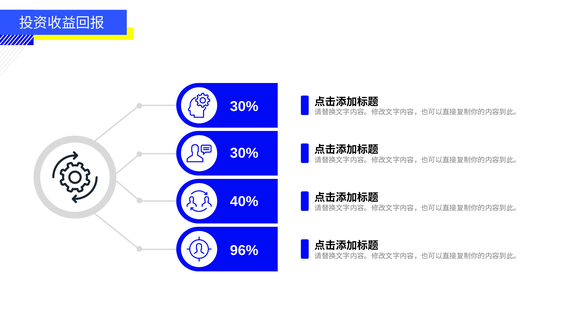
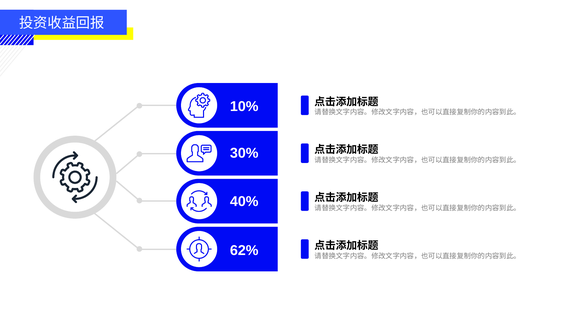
30%: 30% -> 10% (244, 106)
96%: 96% -> 62% (244, 250)
